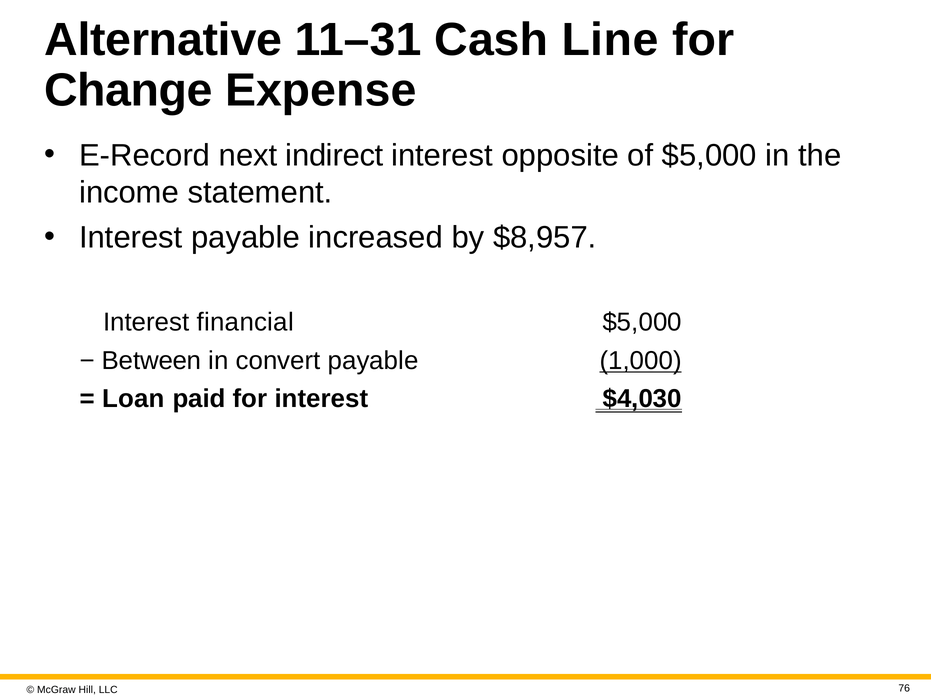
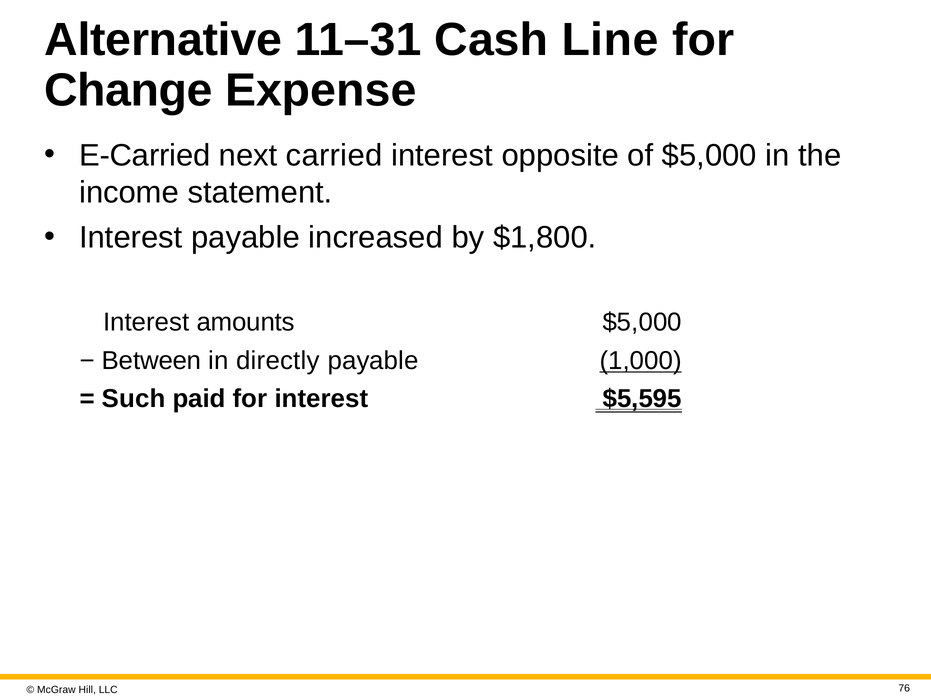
E-Record: E-Record -> E-Carried (145, 155)
indirect: indirect -> carried (334, 155)
$8,957: $8,957 -> $1,800 (545, 238)
financial: financial -> amounts (246, 323)
convert: convert -> directly (278, 361)
Loan: Loan -> Such (134, 399)
$4,030: $4,030 -> $5,595 (642, 399)
